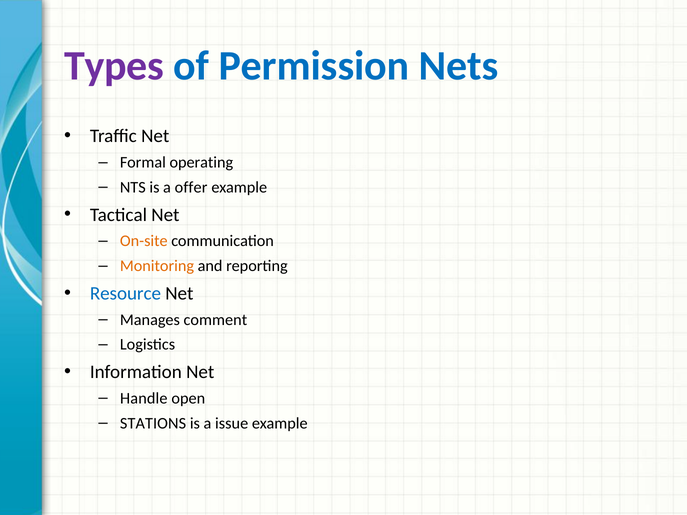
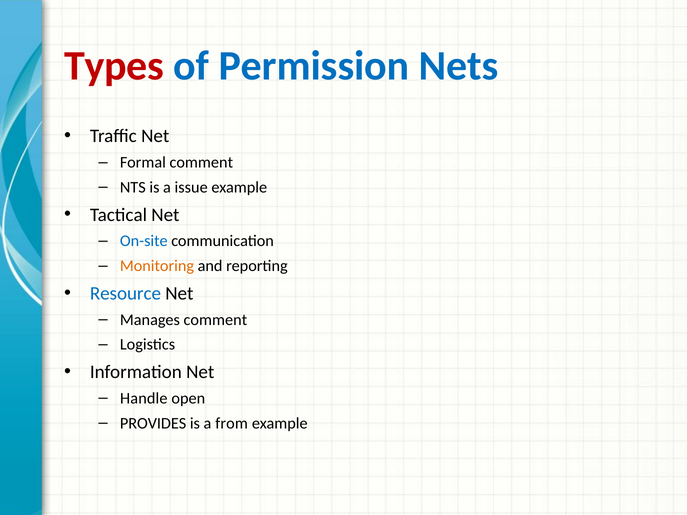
Types colour: purple -> red (114, 66)
Formal operating: operating -> comment (201, 162)
offer: offer -> issue (191, 187)
On-site colour: orange -> blue (144, 241)
STATIONS: STATIONS -> PROVIDES (153, 423)
issue: issue -> from (232, 423)
